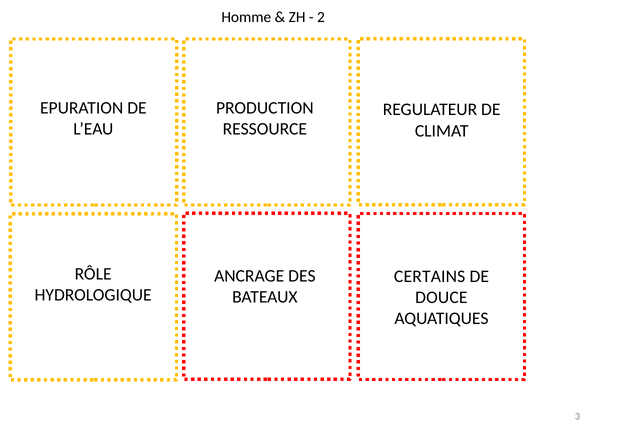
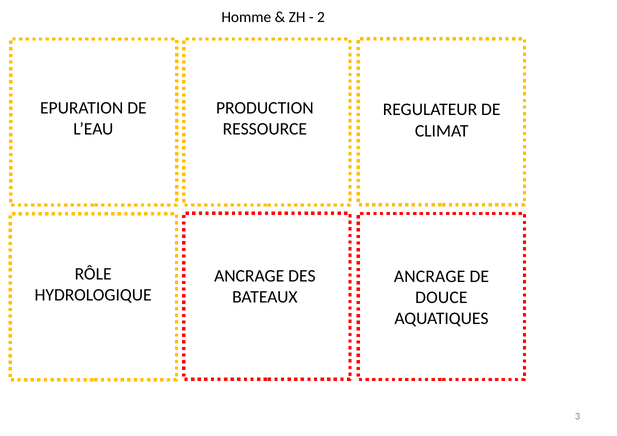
CERTAINS: CERTAINS -> ANCRAGE (430, 276)
